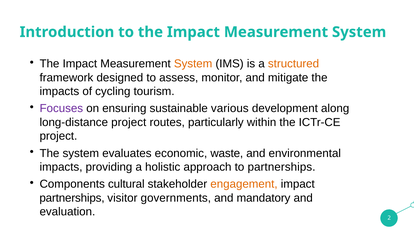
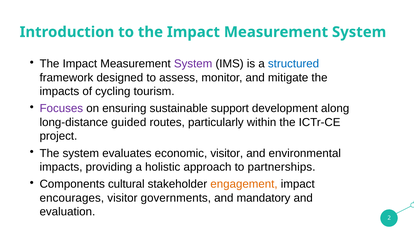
System colour: orange -> purple (193, 64)
structured colour: orange -> blue (294, 64)
various: various -> support (230, 108)
long-distance project: project -> guided (129, 122)
economic waste: waste -> visitor (227, 153)
partnerships: partnerships -> encourages (72, 198)
